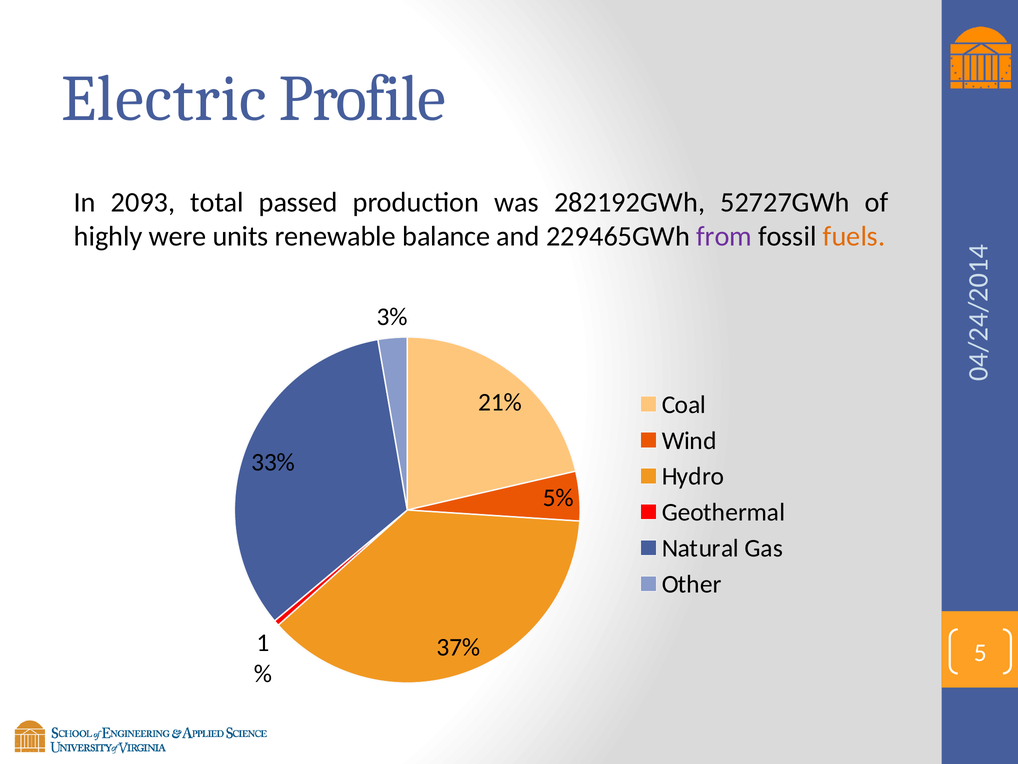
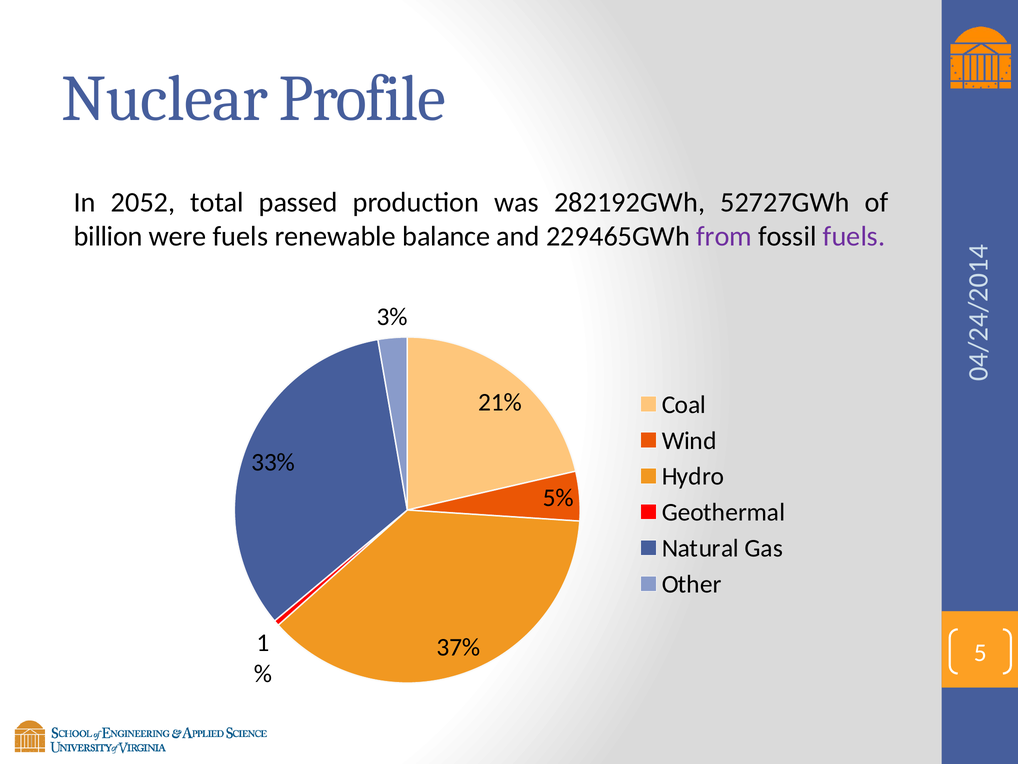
Electric: Electric -> Nuclear (165, 99)
2093: 2093 -> 2052 (143, 202)
highly: highly -> billion (108, 236)
were units: units -> fuels (240, 236)
fuels colour: orange -> purple (854, 236)
